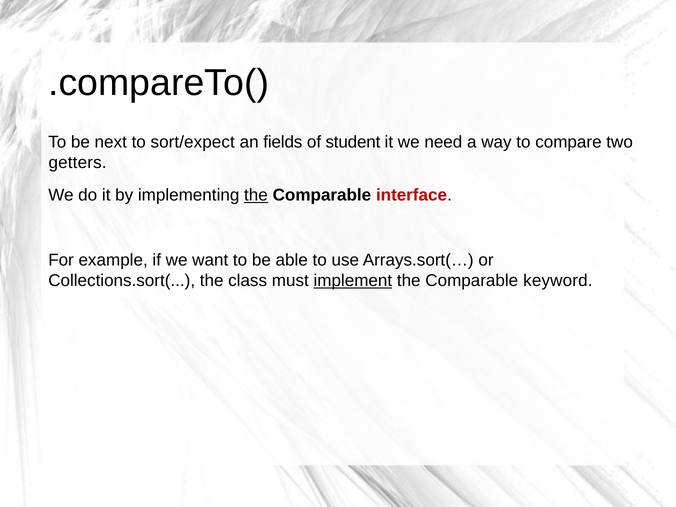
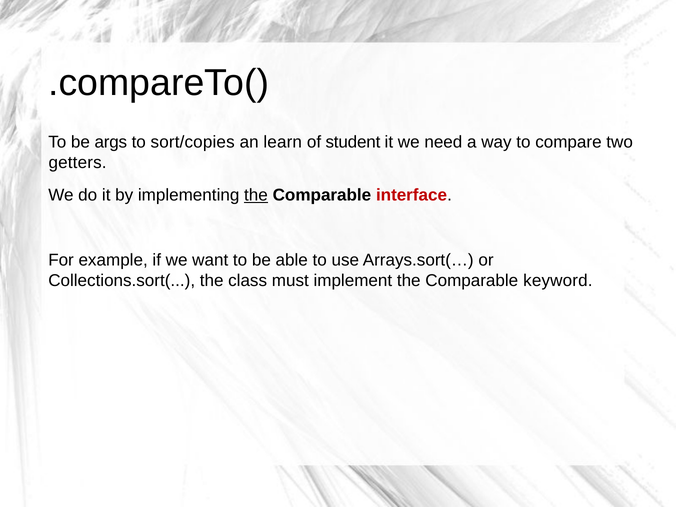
next: next -> args (111, 142)
sort/expect: sort/expect -> sort/copies (193, 142)
fields: fields -> learn (283, 142)
implement underline: present -> none (353, 280)
